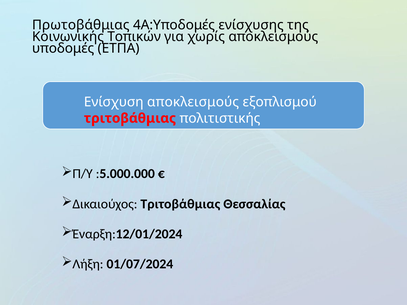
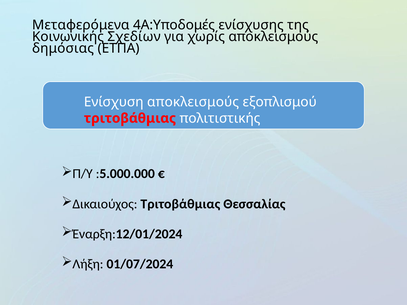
Πρωτοβάθμιας: Πρωτοβάθμιας -> Μεταφερόμενα (81, 25)
Τοπικών: Τοπικών -> Σχεδίων (134, 37)
υποδομές: υποδομές -> δημόσιας (63, 48)
